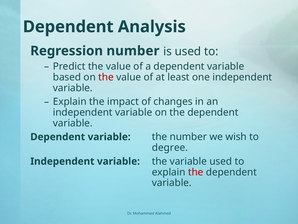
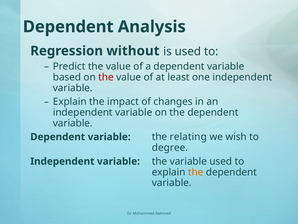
Regression number: number -> without (133, 51)
the number: number -> relating (188, 137)
the colour: red -> orange (196, 172)
